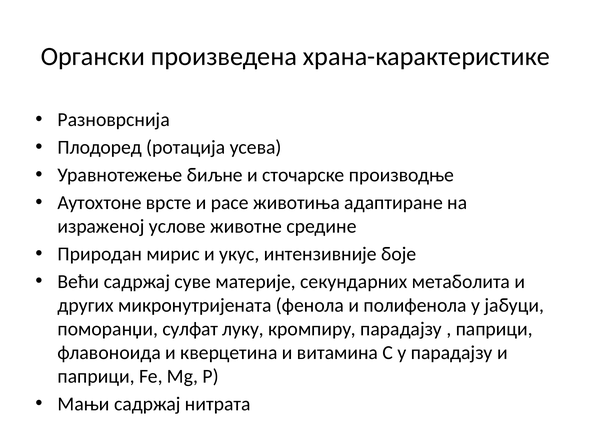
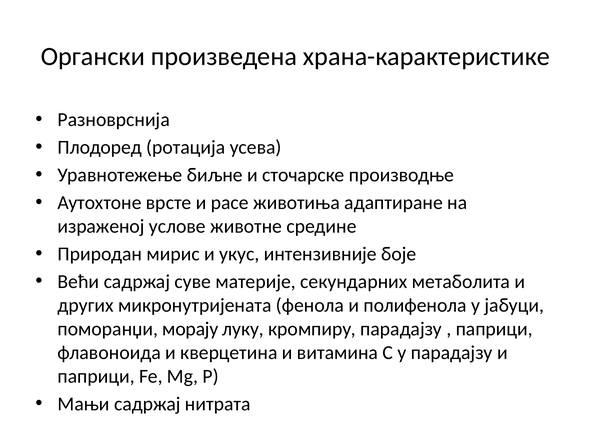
сулфат: сулфат -> морају (190, 328)
